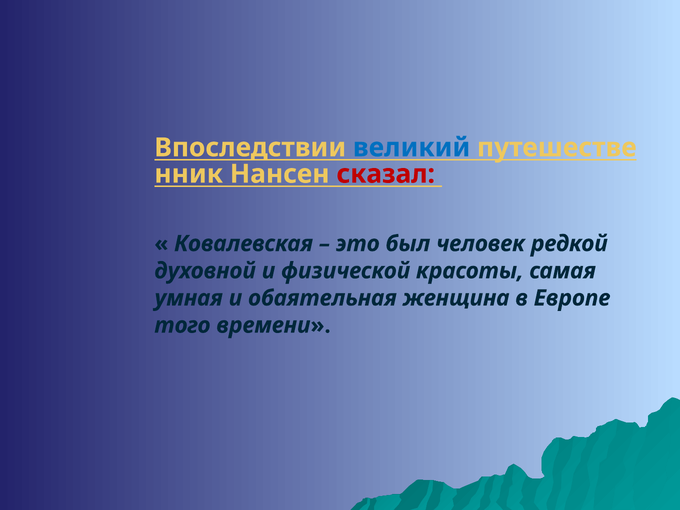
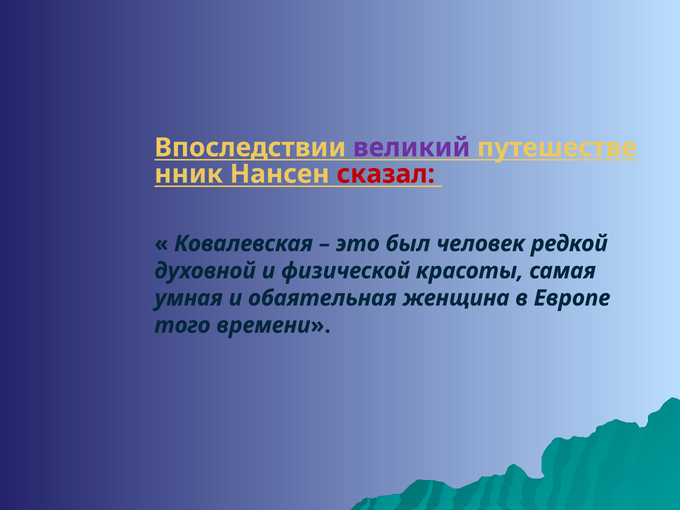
великий colour: blue -> purple (412, 148)
